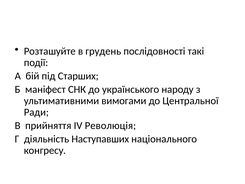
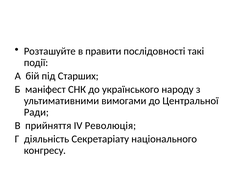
грудень: грудень -> правити (103, 51)
Наступавших: Наступавших -> Секретаріату (100, 139)
